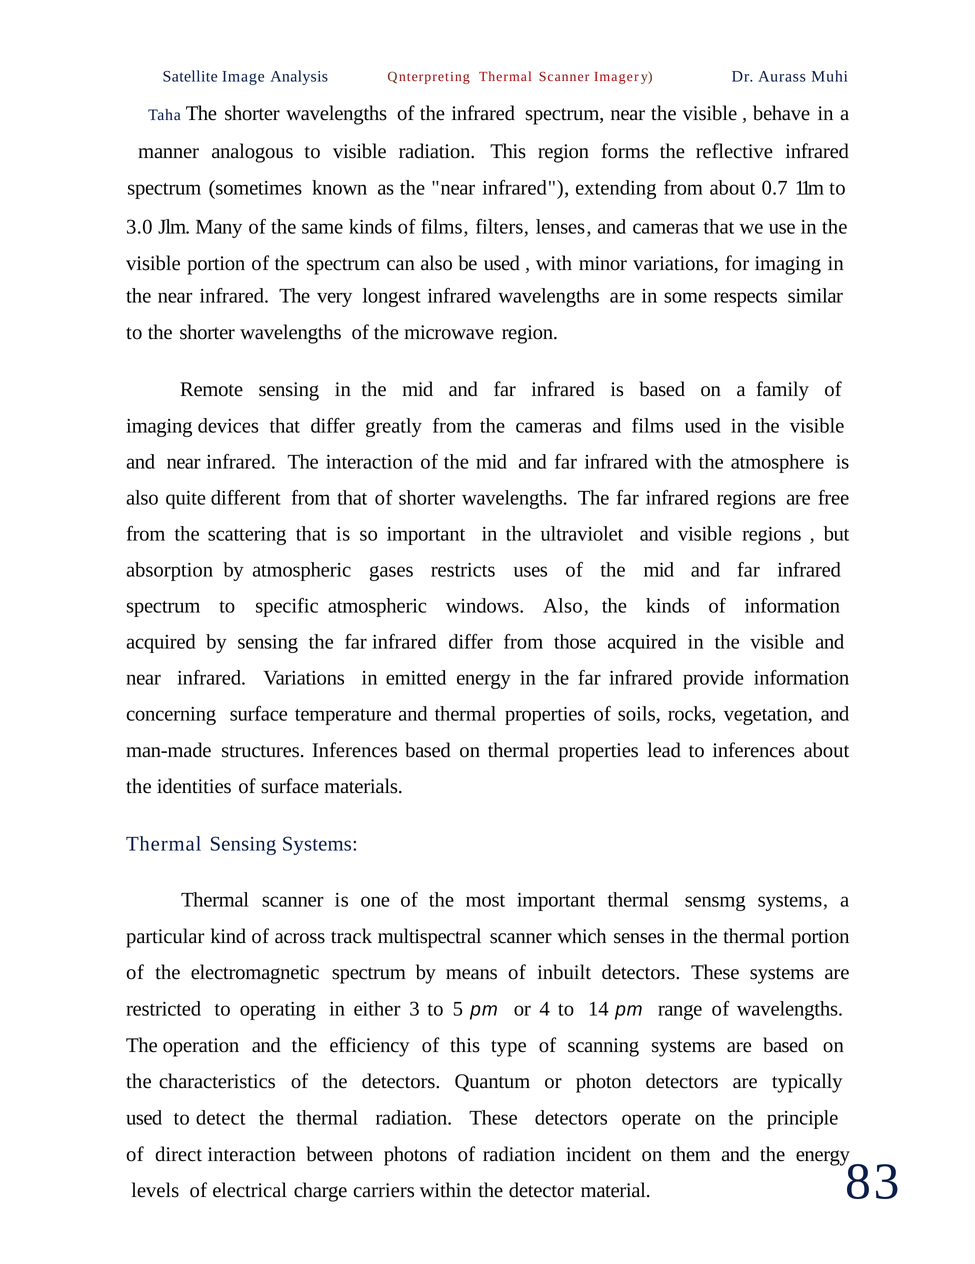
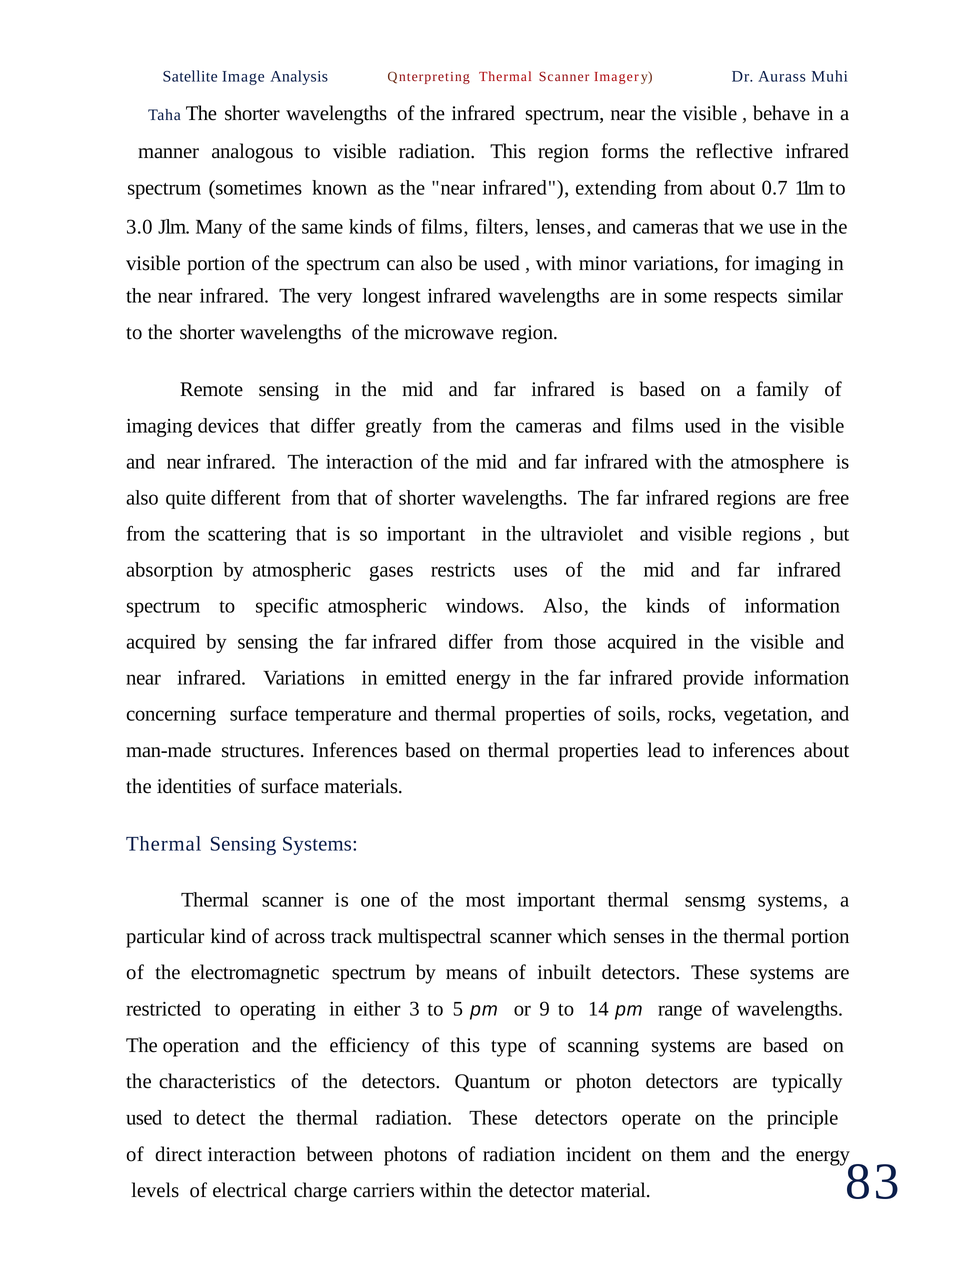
4: 4 -> 9 (545, 1008)
